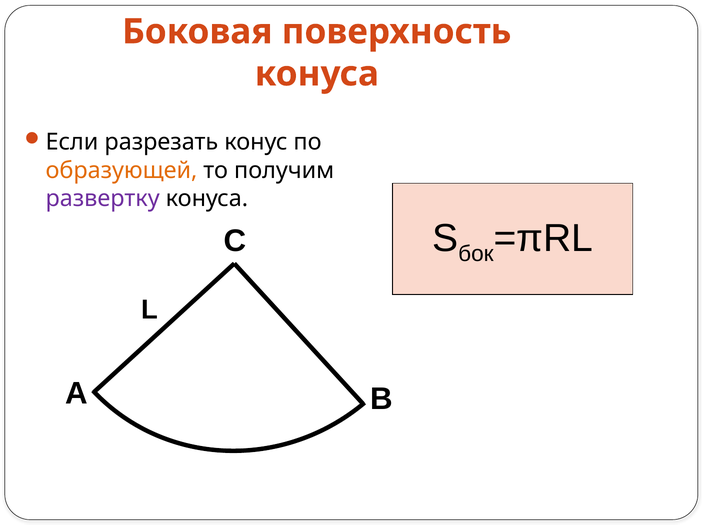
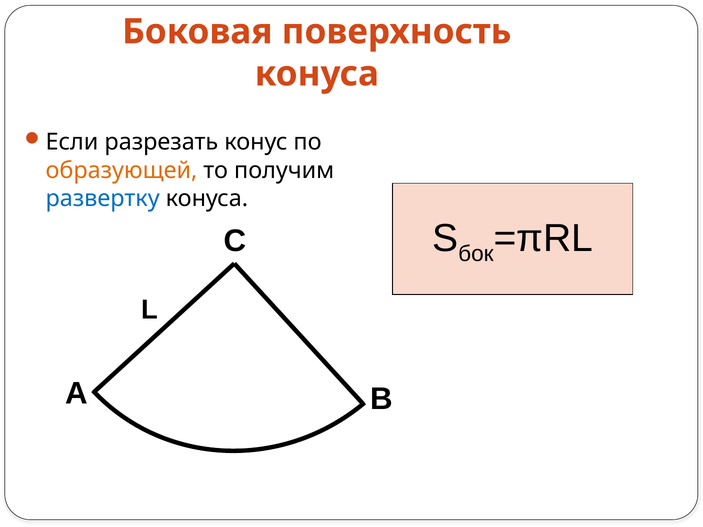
развертку colour: purple -> blue (103, 198)
